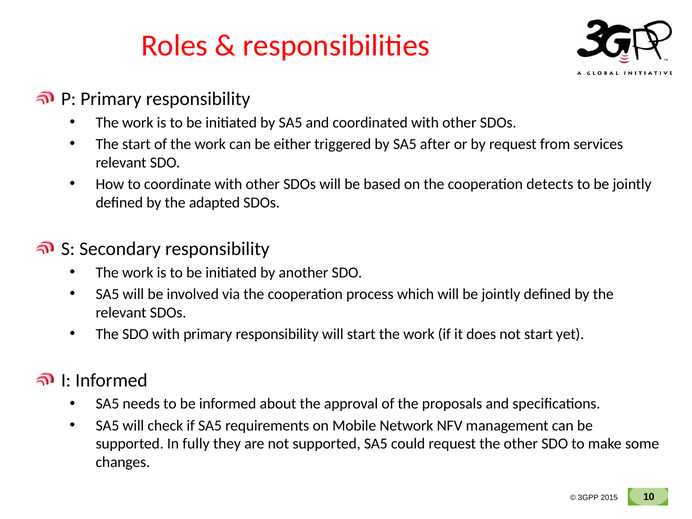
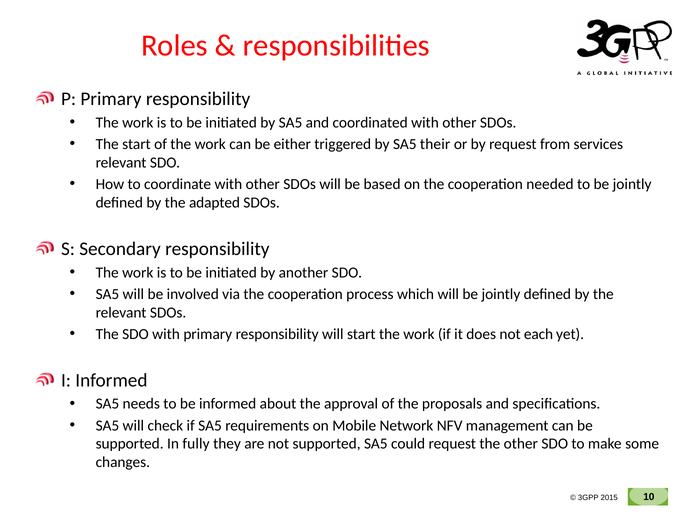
after: after -> their (435, 144)
detects: detects -> needed (550, 184)
not start: start -> each (539, 334)
